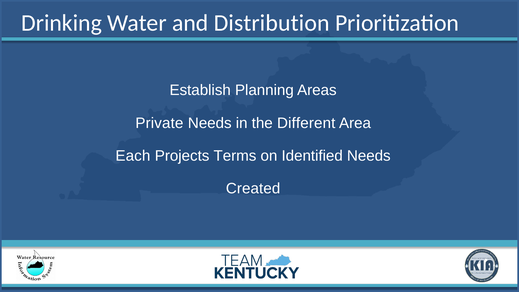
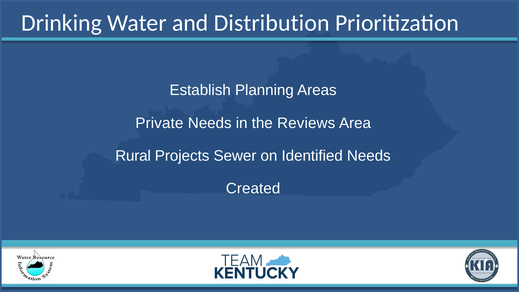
Different: Different -> Reviews (306, 123)
Each: Each -> Rural (133, 156)
Terms: Terms -> Sewer (235, 156)
